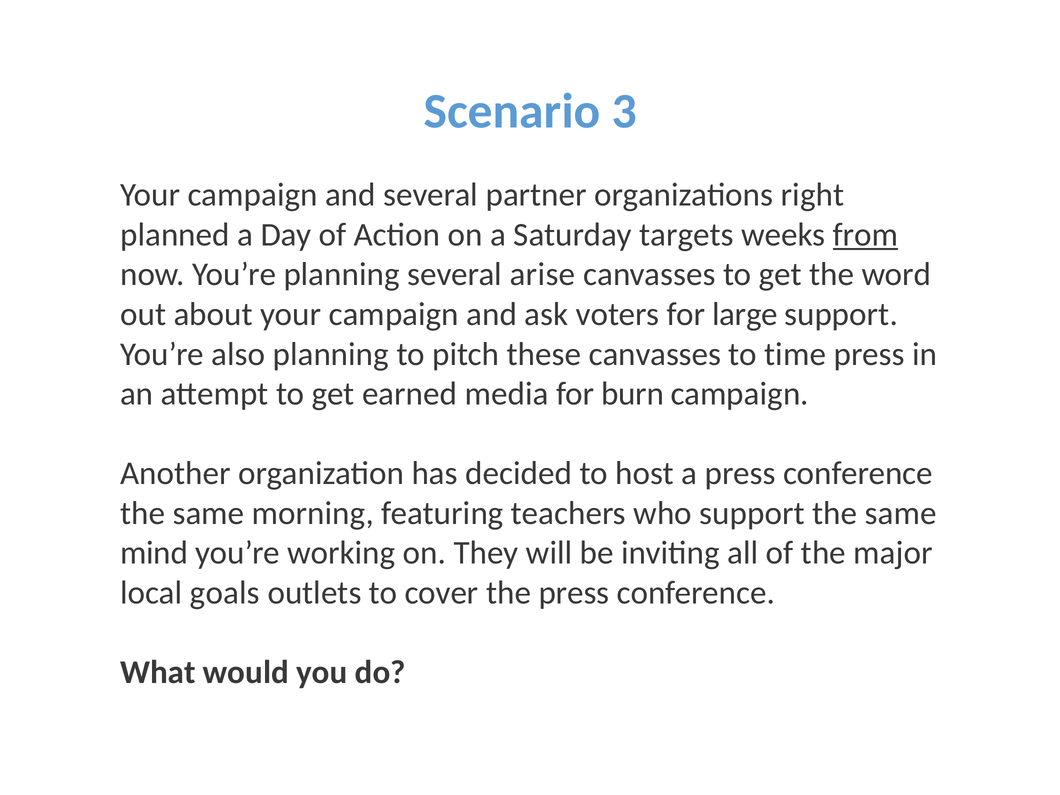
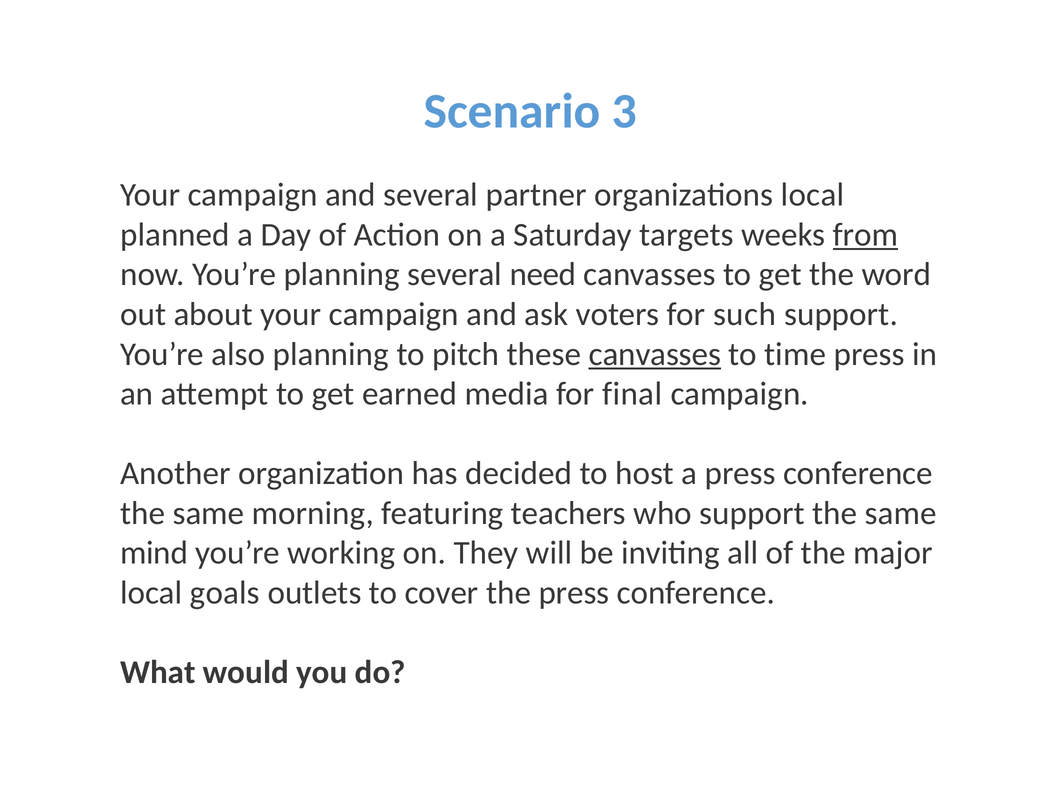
organizations right: right -> local (813, 195)
arise: arise -> need (543, 275)
large: large -> such (745, 314)
canvasses underline: none -> present (655, 354)
burn: burn -> final (632, 394)
